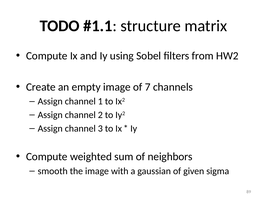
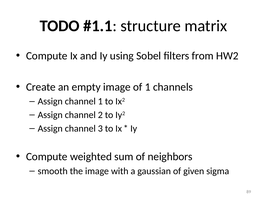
of 7: 7 -> 1 (148, 87)
